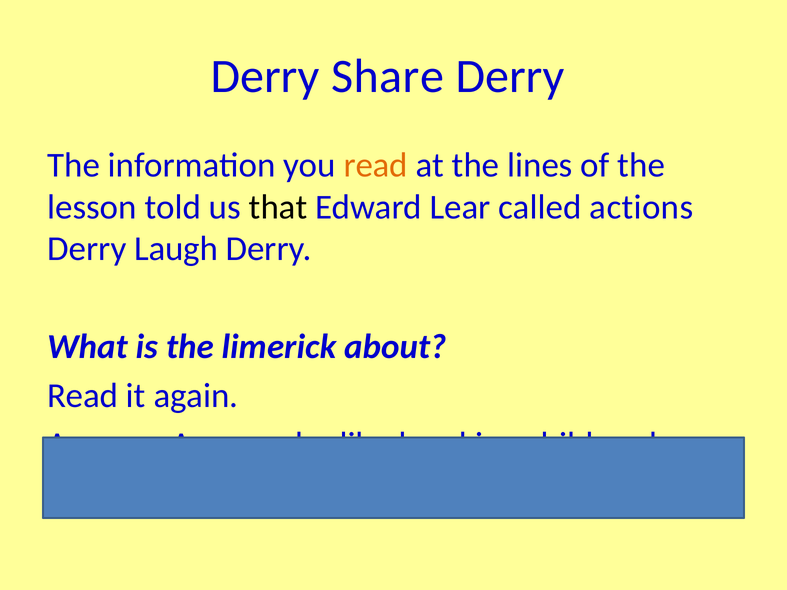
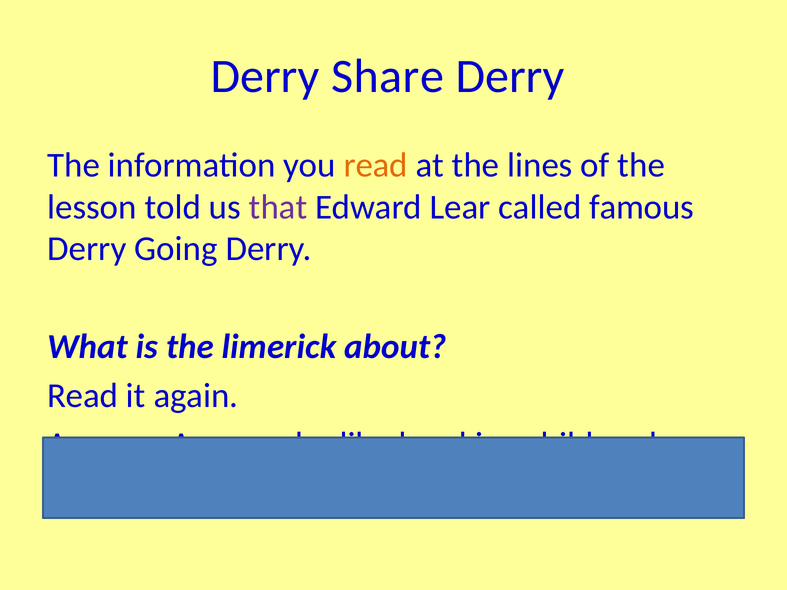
that colour: black -> purple (278, 207)
actions: actions -> famous (642, 207)
Derry Laugh: Laugh -> Going (176, 249)
